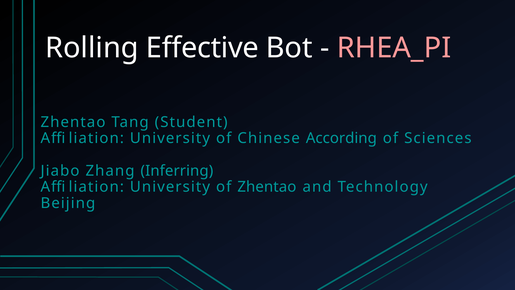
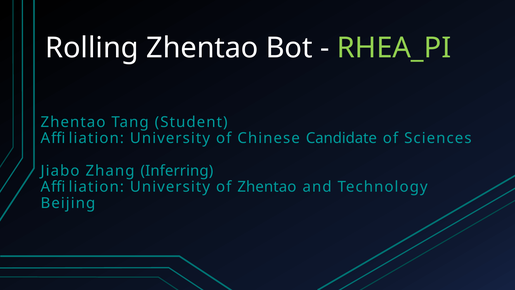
Rolling Effective: Effective -> Zhentao (202, 48)
RHEA_PI colour: pink -> light green (394, 48)
According: According -> Candidate (341, 138)
